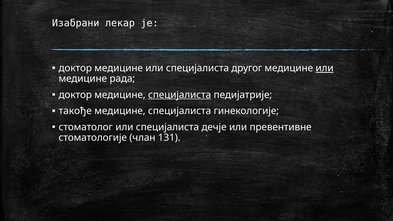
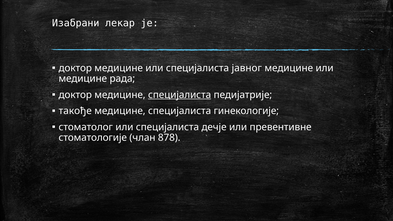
другог: другог -> јавног (247, 68)
или underline: present -> none (325, 68)
131: 131 -> 878 (169, 138)
